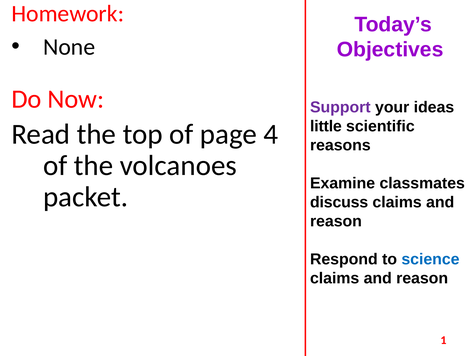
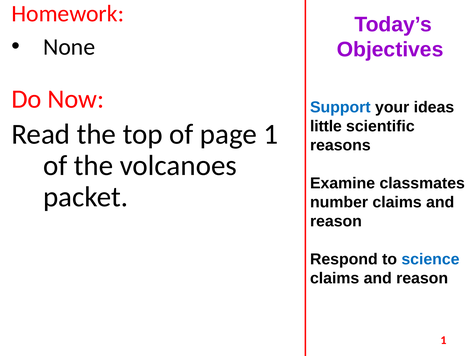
Support colour: purple -> blue (340, 107)
page 4: 4 -> 1 (271, 134)
discuss: discuss -> number (339, 202)
